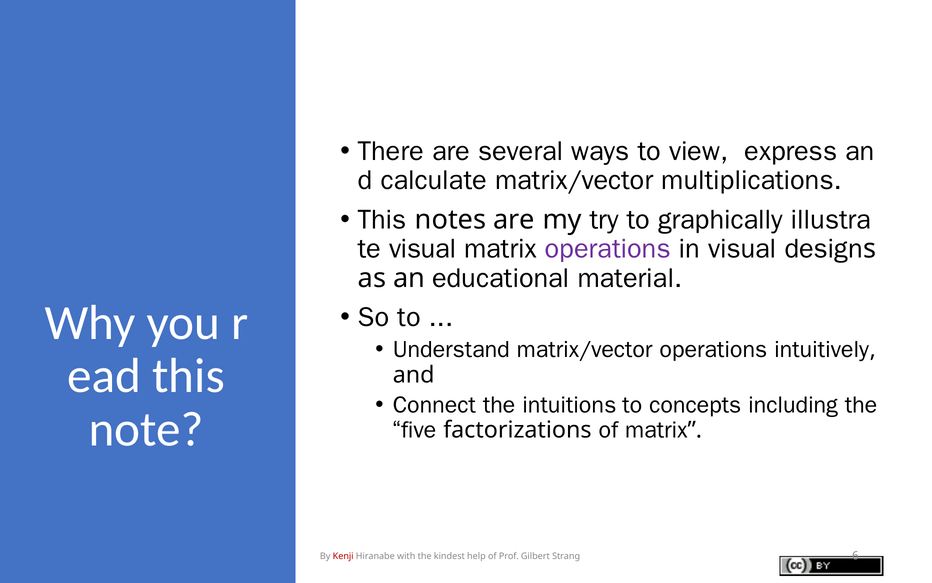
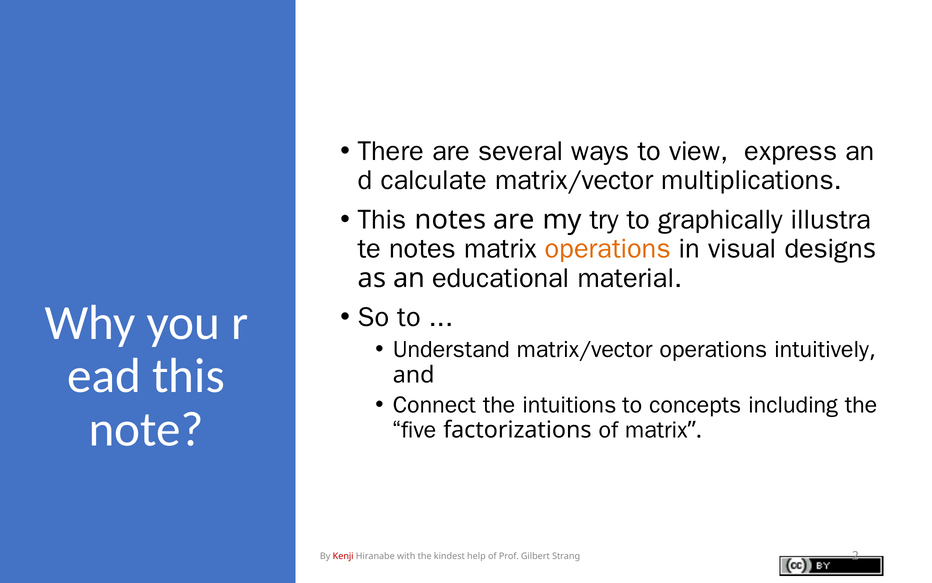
visual: visual -> notes (423, 249)
operations colour: purple -> orange (608, 249)
6: 6 -> 2 (855, 555)
